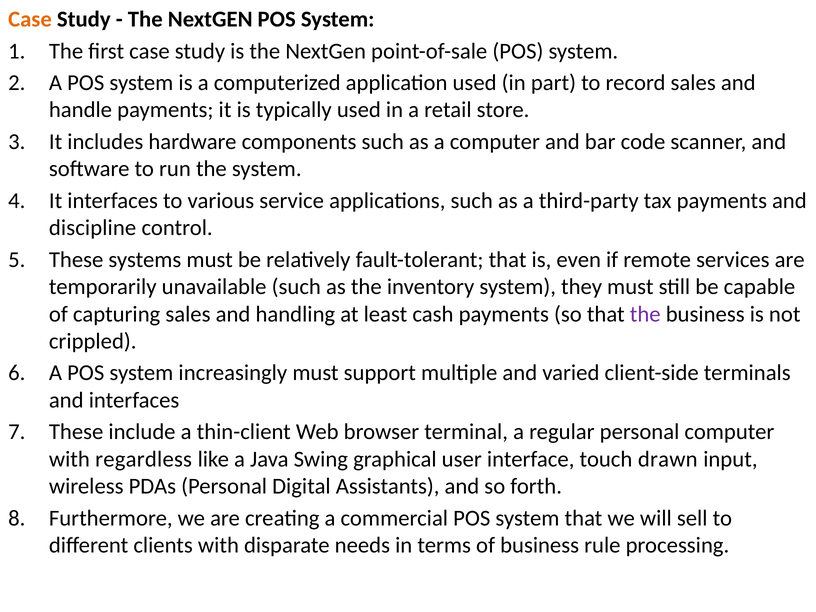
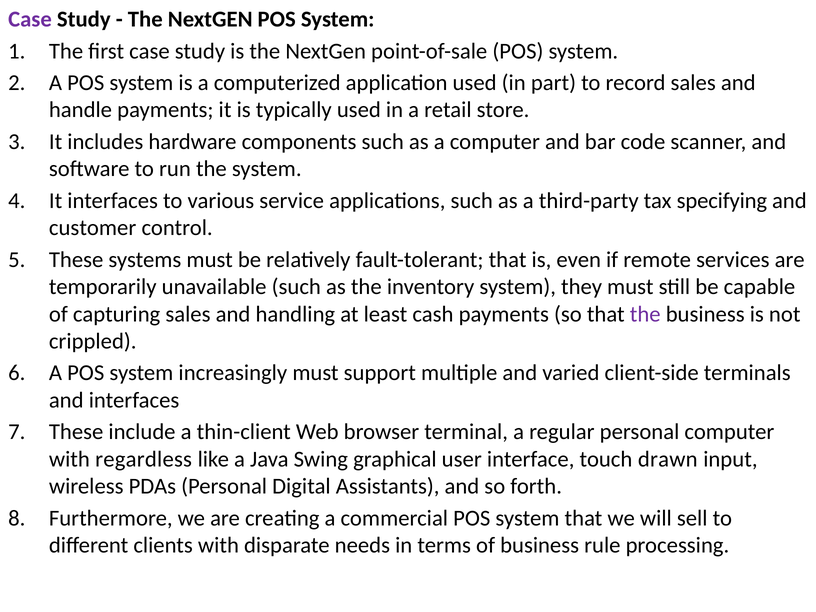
Case colour: orange -> purple (30, 19)
tax payments: payments -> specifying (722, 201)
discipline: discipline -> customer (93, 228)
